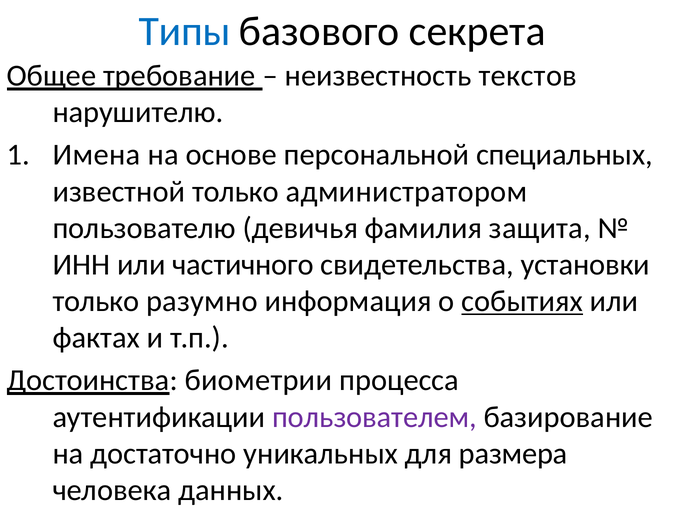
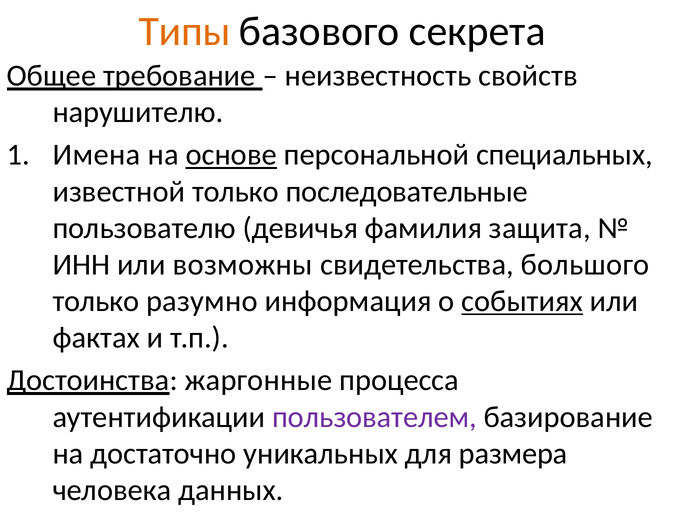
Типы colour: blue -> orange (185, 32)
текстов: текстов -> свойств (528, 76)
основе underline: none -> present (231, 155)
администратором: администратором -> последовательные (407, 192)
частичного: частичного -> возможны (243, 265)
установки: установки -> большого (585, 265)
биометрии: биометрии -> жаргонные (258, 381)
